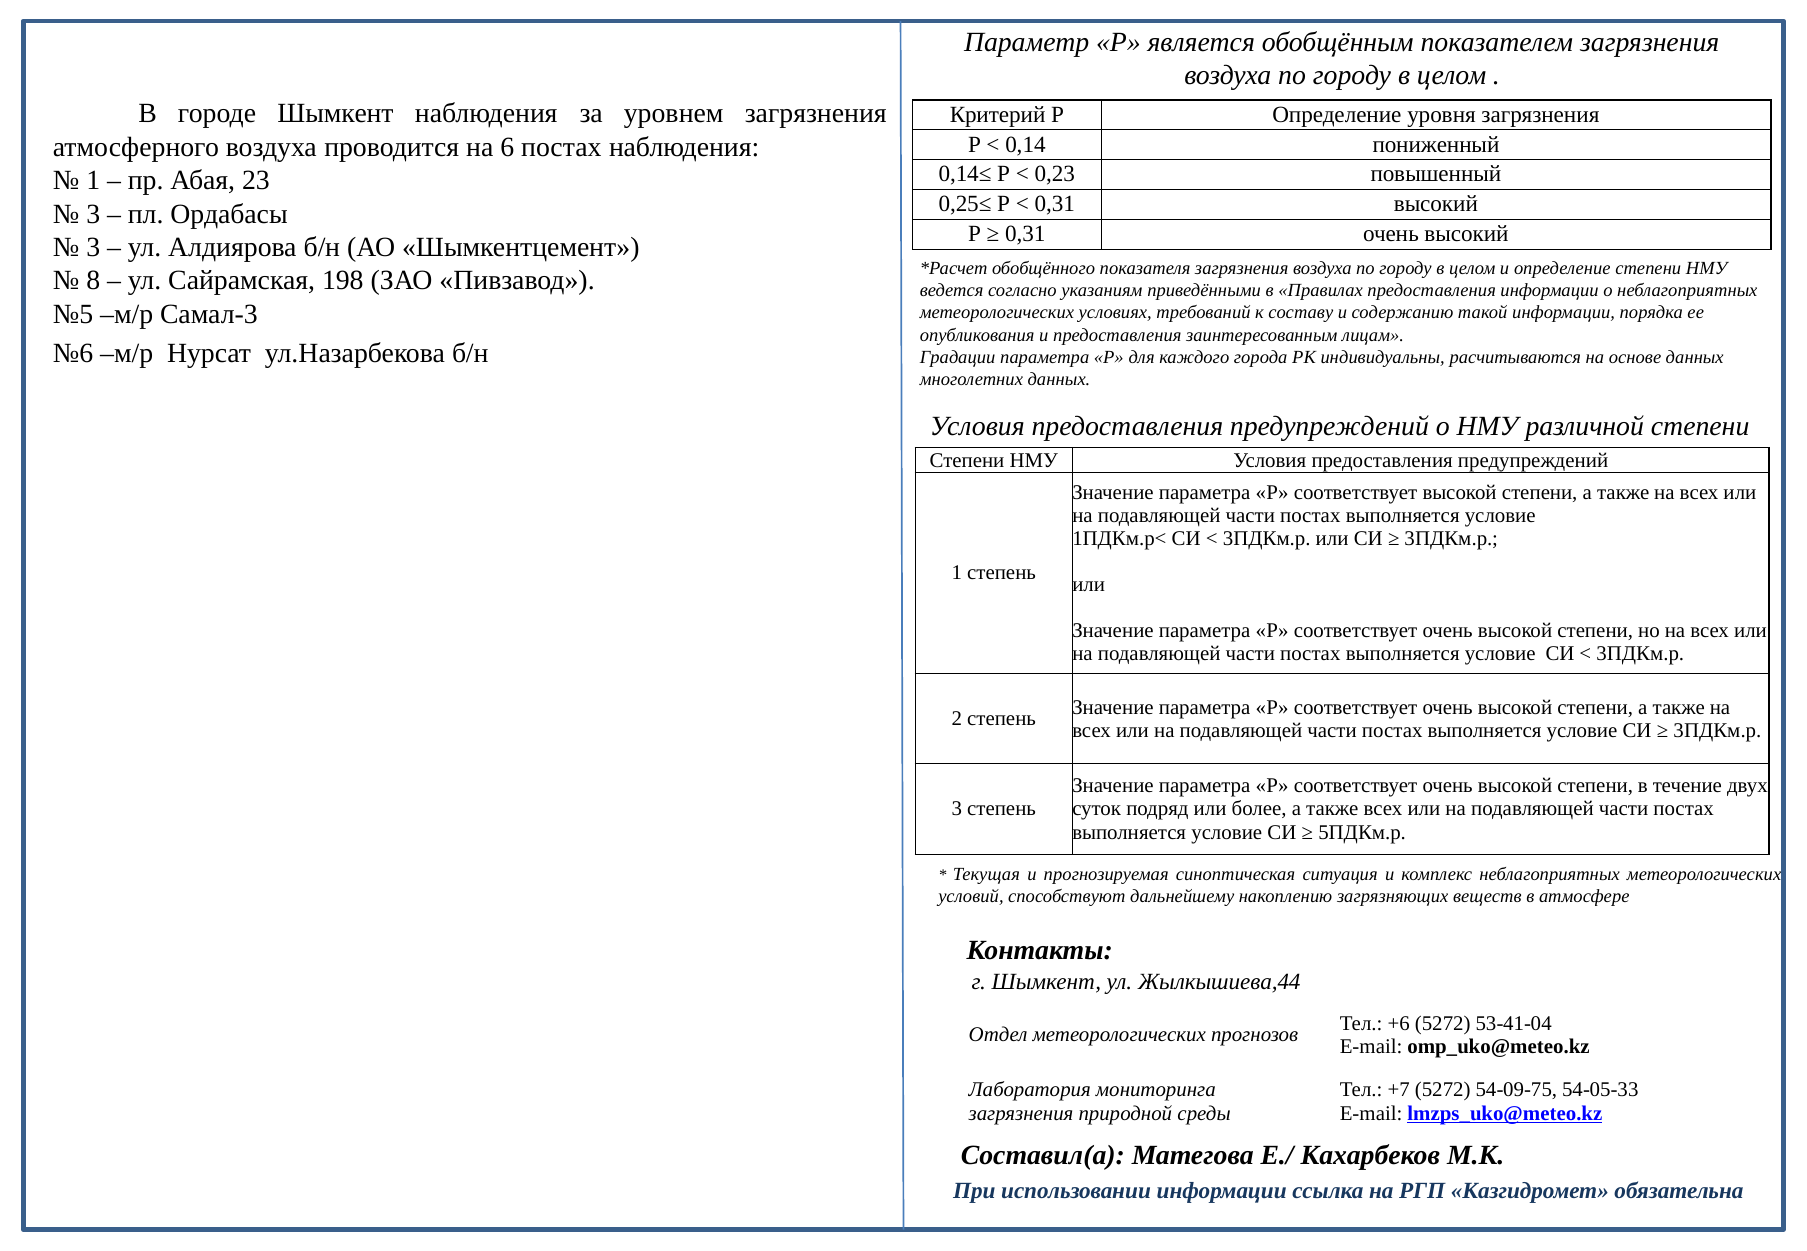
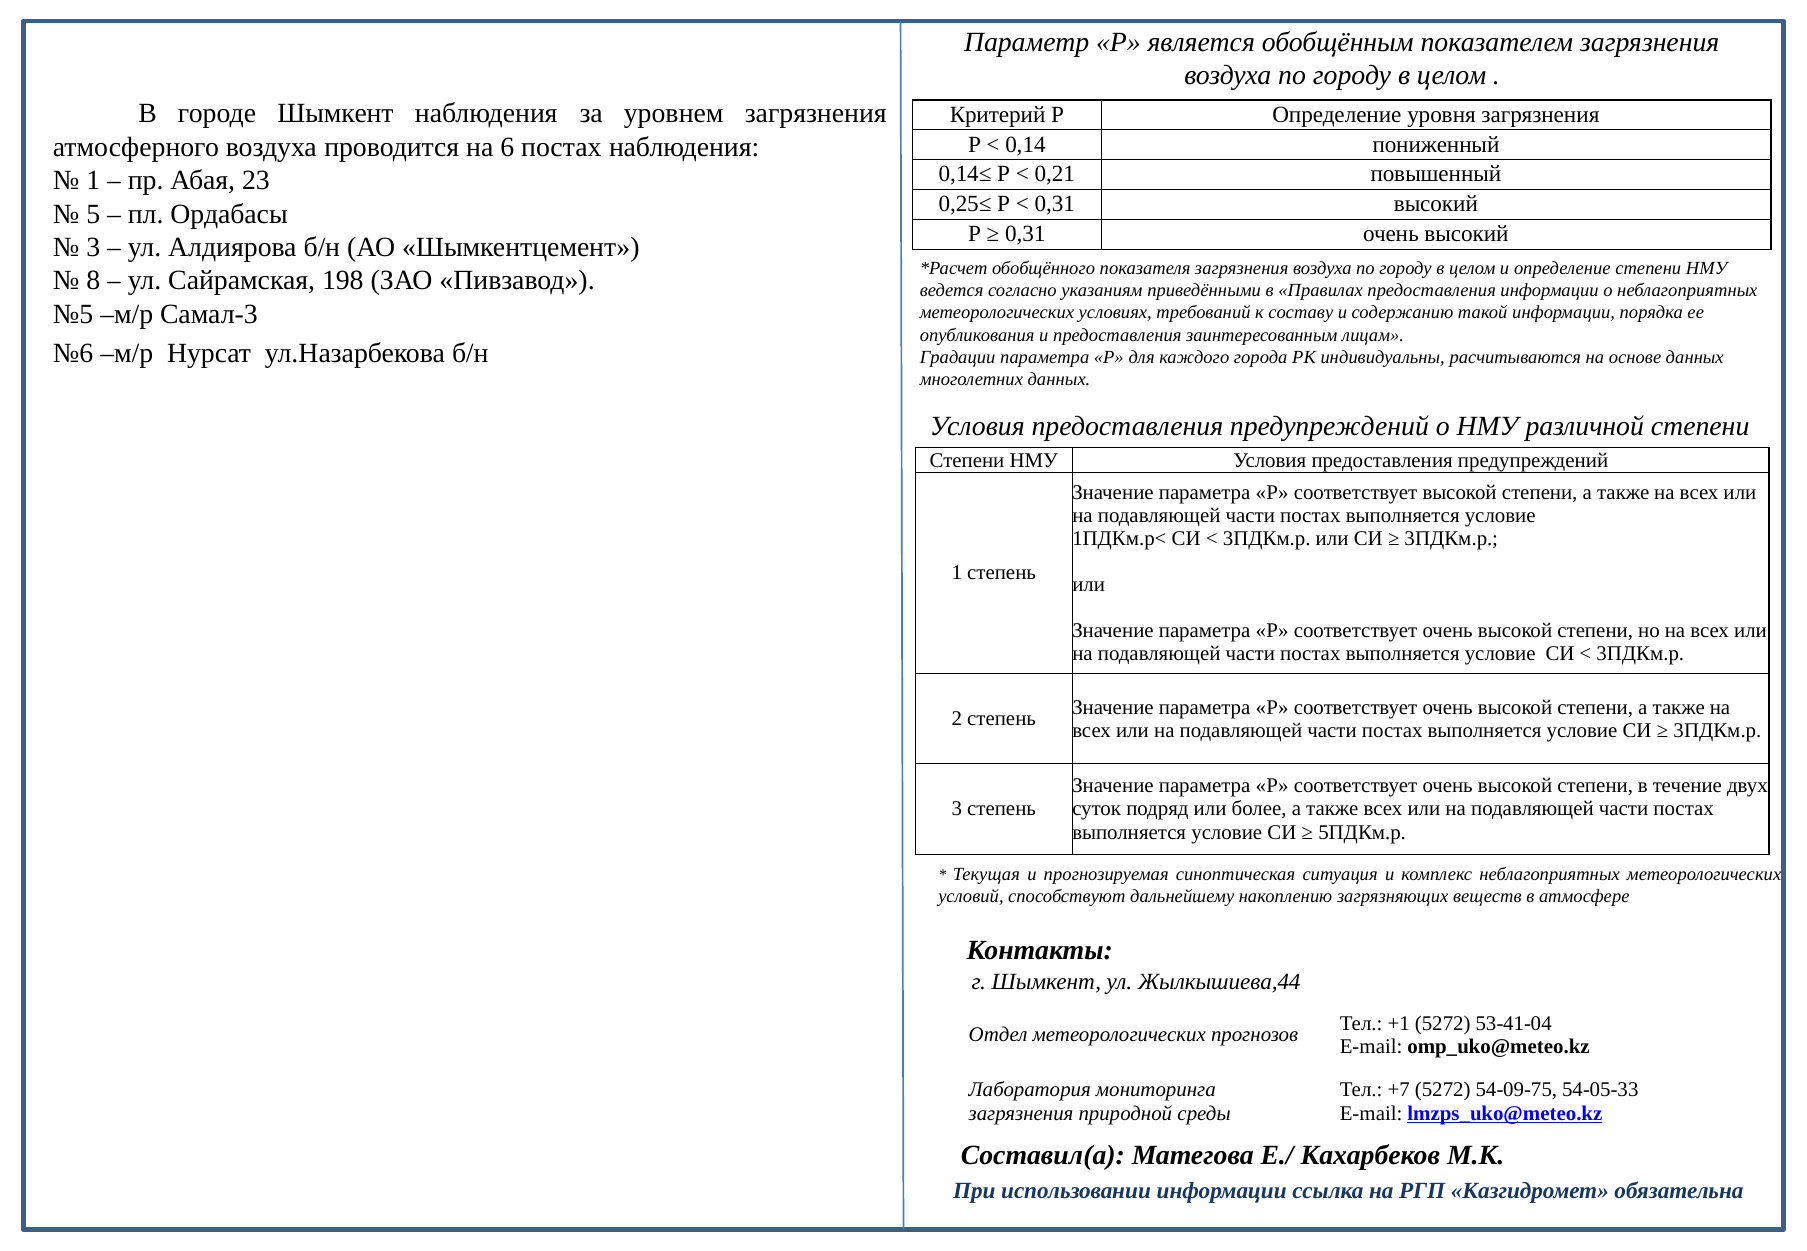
0,23: 0,23 -> 0,21 (1055, 174)
3: 3 -> 5 (93, 214)
+6: +6 -> +1 (1399, 1023)
